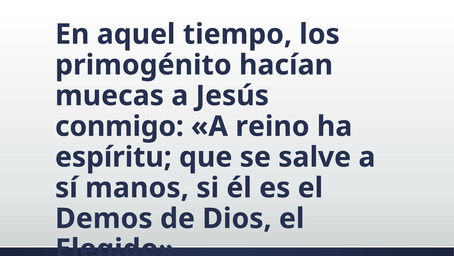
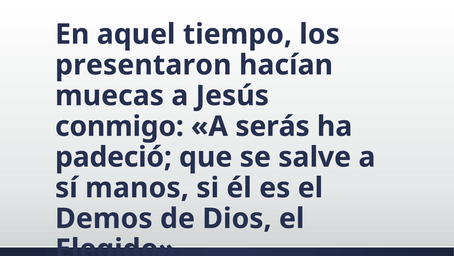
primogénito: primogénito -> presentaron (143, 65)
reino: reino -> serás (273, 126)
espíritu: espíritu -> padeció (113, 157)
